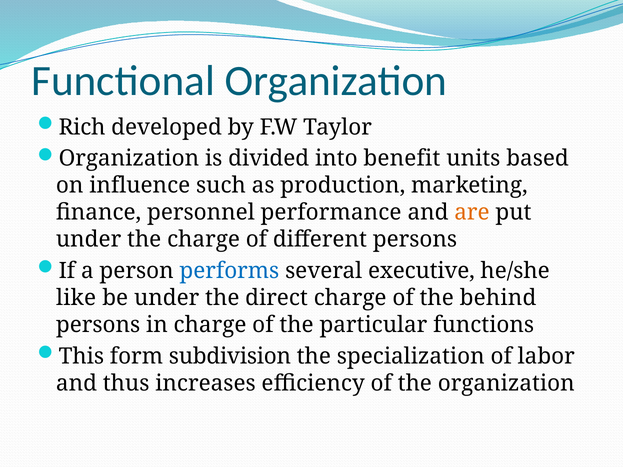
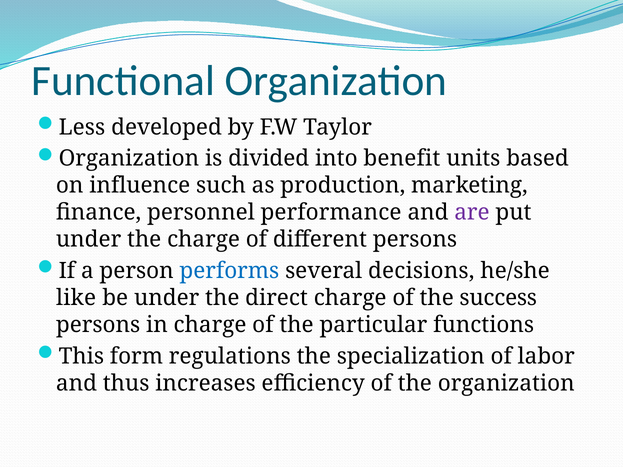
Rich: Rich -> Less (82, 127)
are colour: orange -> purple (472, 213)
executive: executive -> decisions (421, 271)
behind: behind -> success (498, 298)
subdivision: subdivision -> regulations (230, 356)
